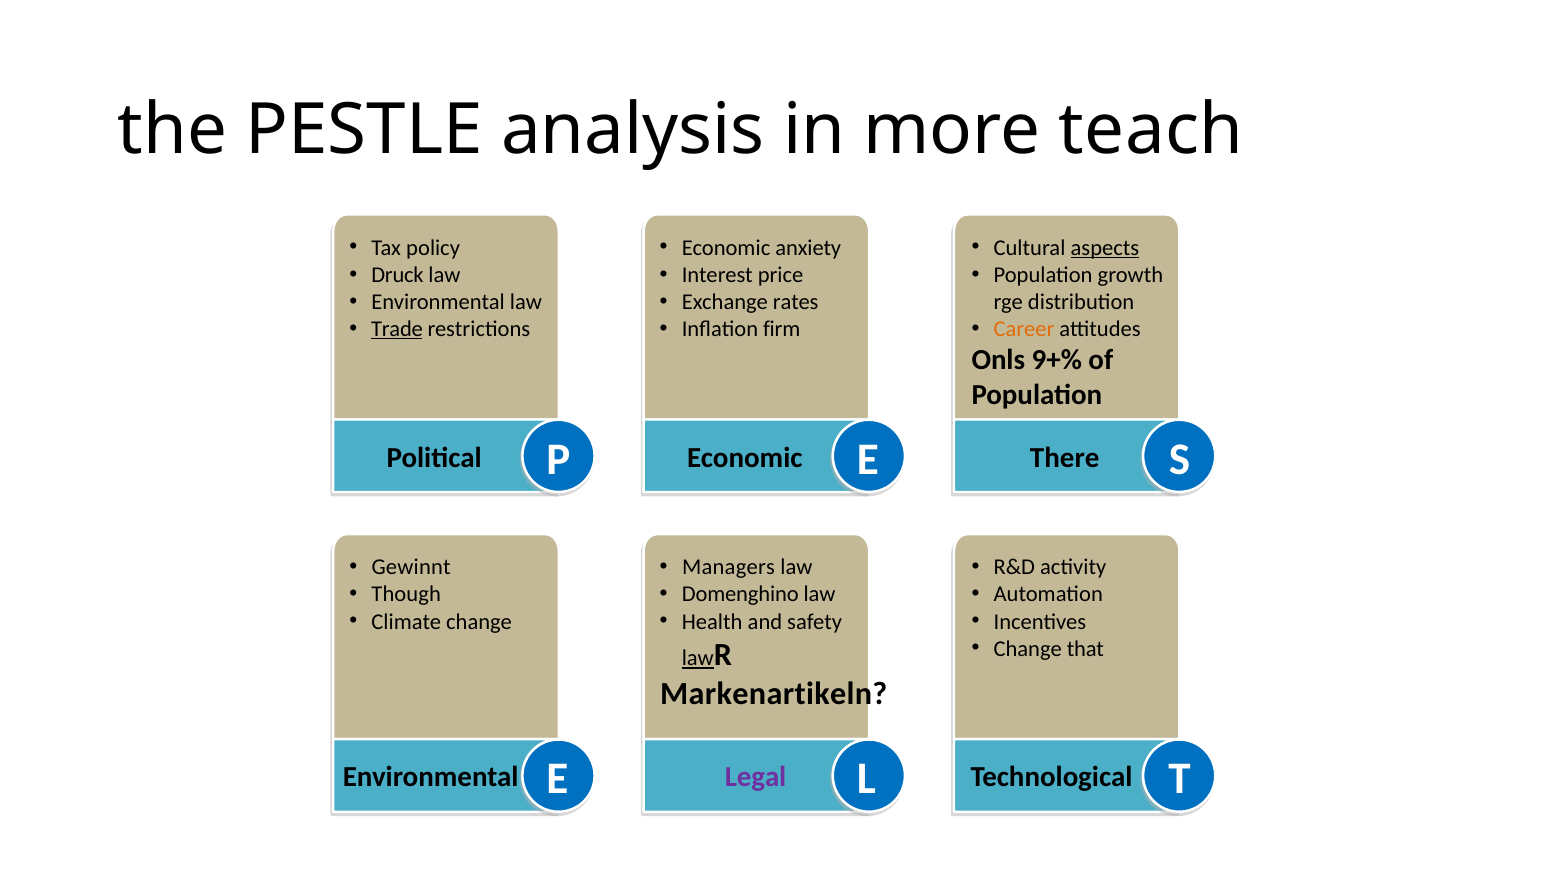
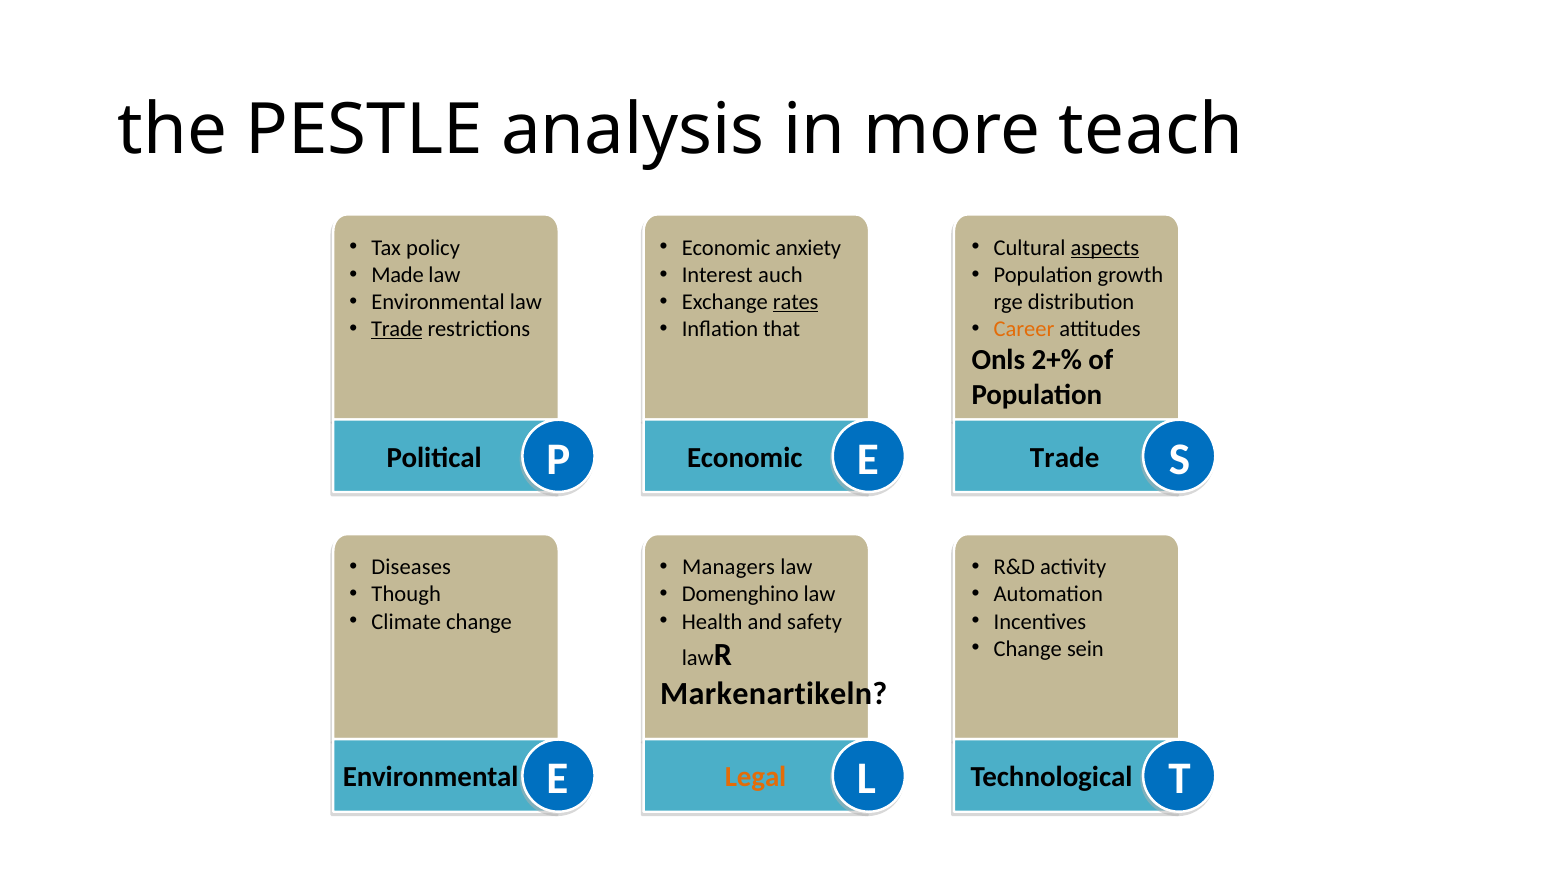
Druck: Druck -> Made (398, 275)
price: price -> auch (780, 275)
rates underline: none -> present (796, 302)
firm: firm -> that (782, 329)
9+%: 9+% -> 2+% (1057, 360)
Economic There: There -> Trade (1065, 458)
Gewinnt: Gewinnt -> Diseases (411, 567)
that: that -> sein (1085, 648)
law underline: present -> none (698, 658)
Legal colour: purple -> orange (756, 777)
